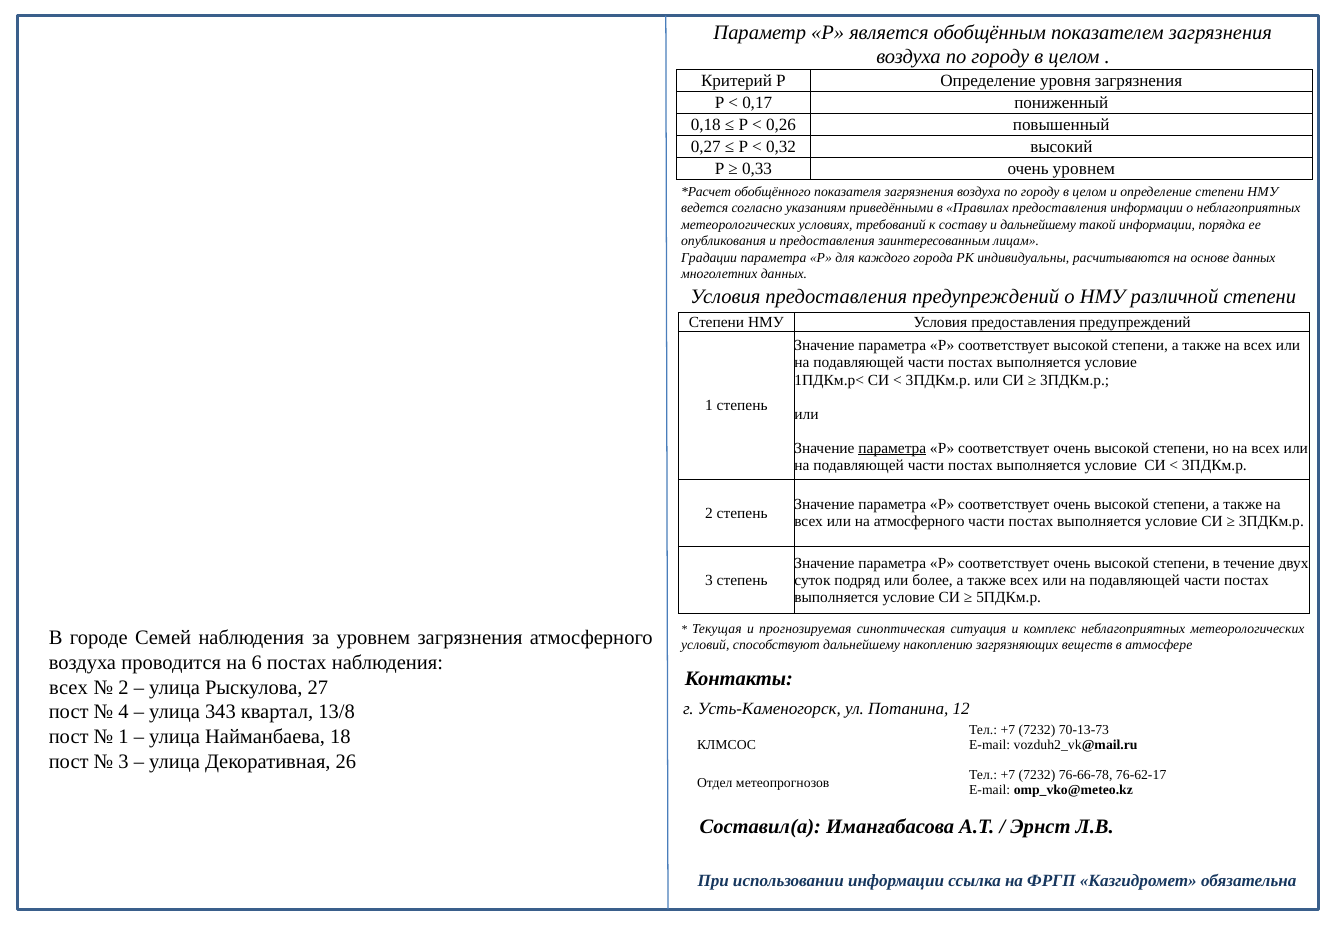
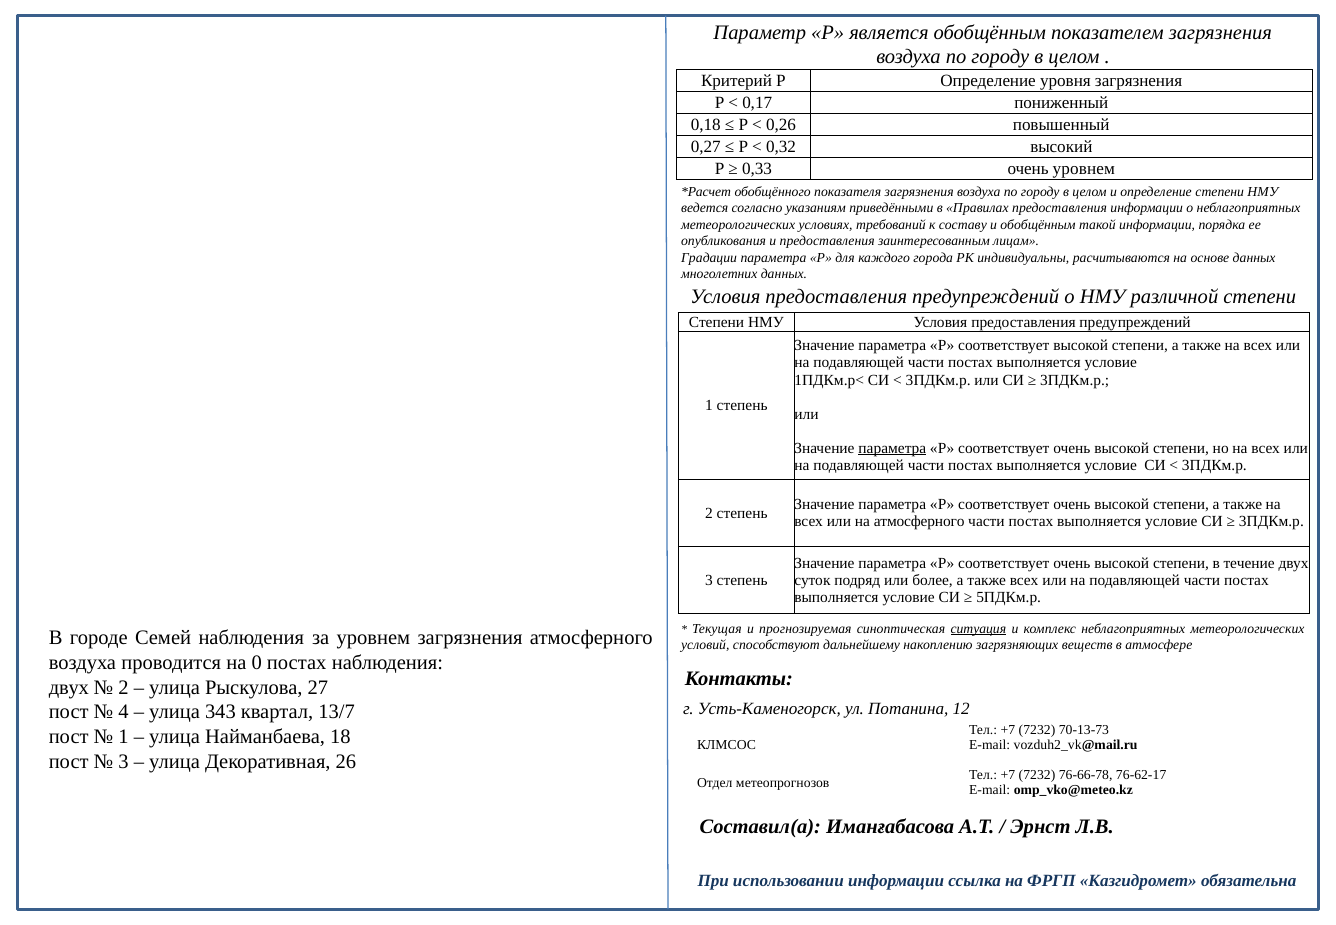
и дальнейшему: дальнейшему -> обобщённым (1038, 225)
ситуация underline: none -> present (978, 628)
6: 6 -> 0 (257, 663)
всех: всех -> двух (69, 687)
13/8: 13/8 -> 13/7 (337, 712)
